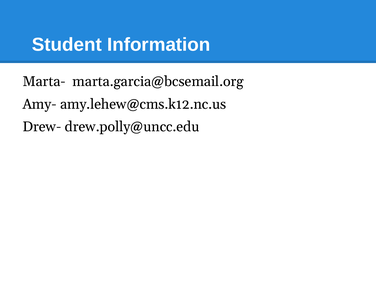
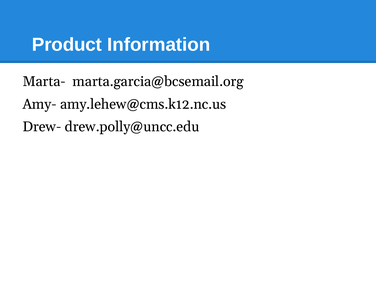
Student: Student -> Product (67, 45)
